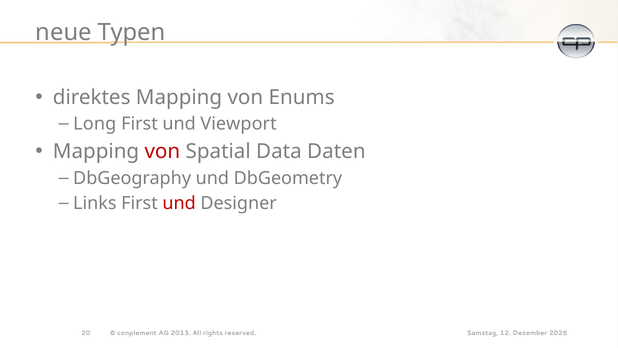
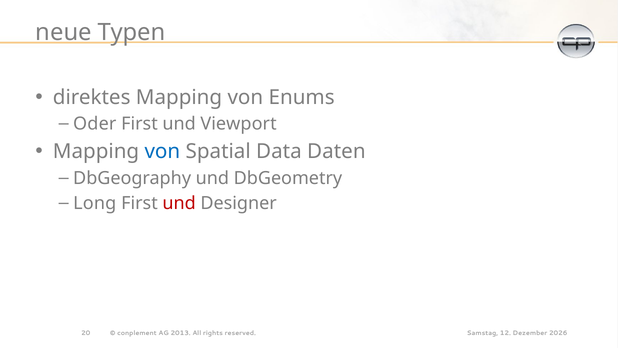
Long: Long -> Oder (95, 124)
von colour: red -> blue (162, 151)
Links: Links -> Long (95, 203)
